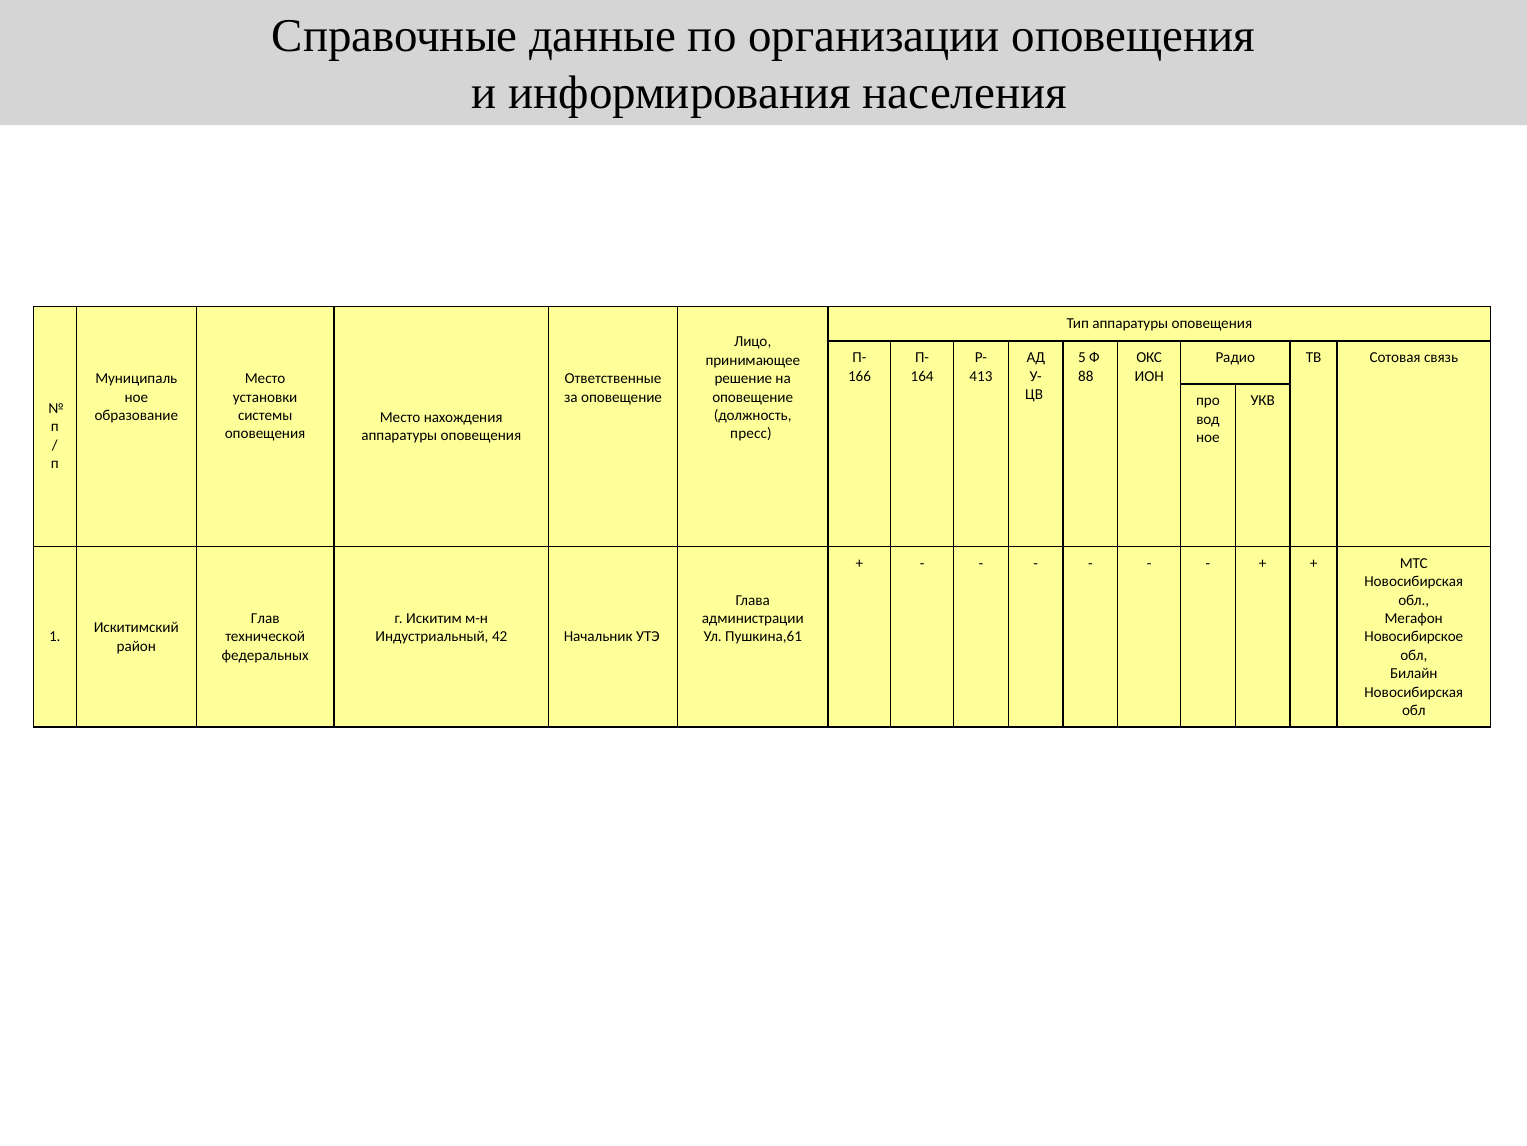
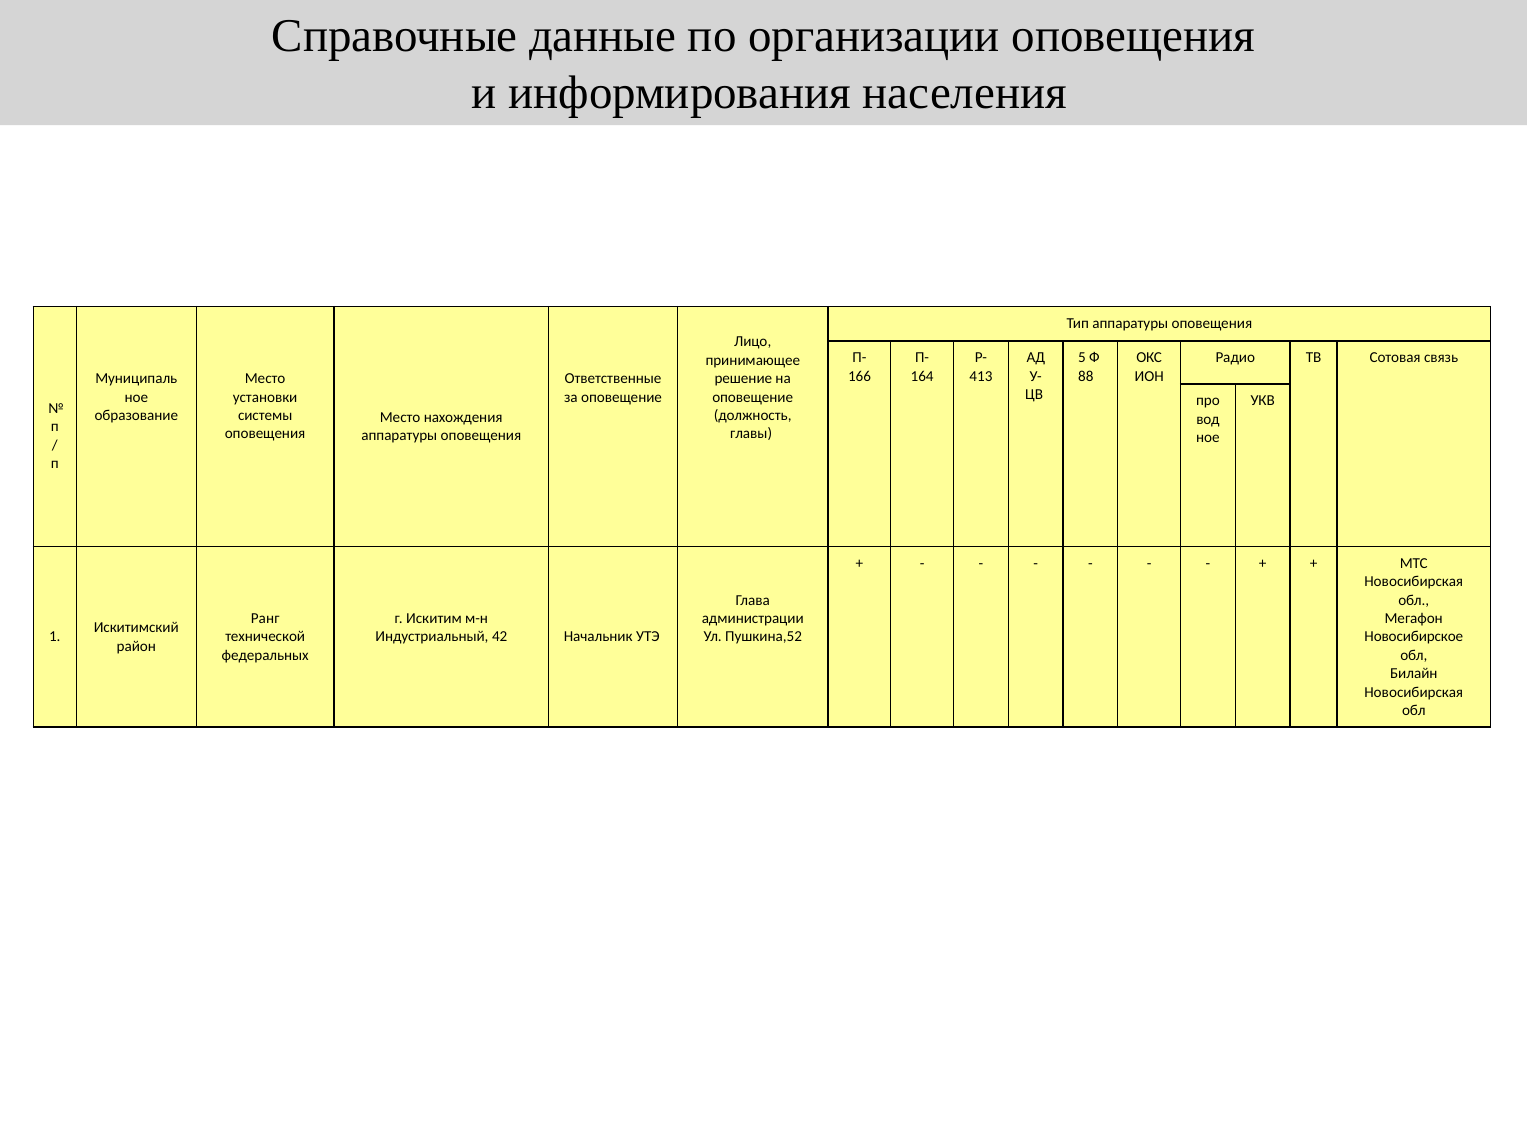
пресс: пресс -> главы (751, 434)
Глав: Глав -> Ранг (265, 618)
Пушкина,61: Пушкина,61 -> Пушкина,52 (764, 636)
